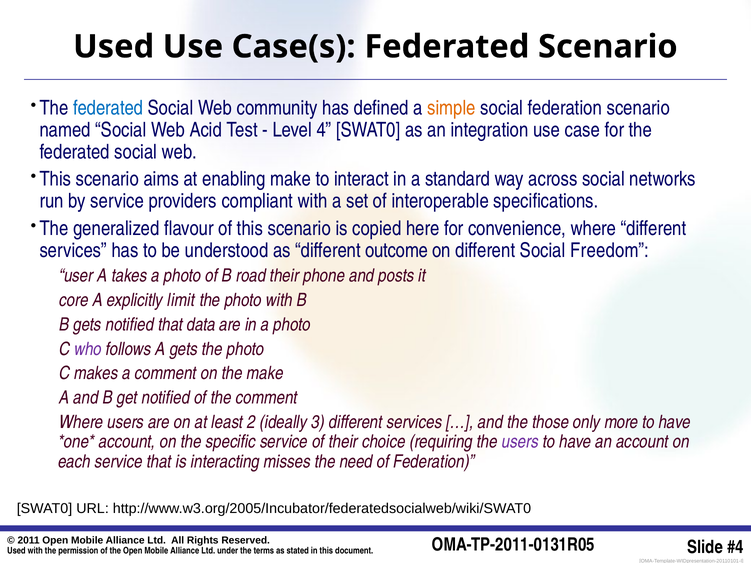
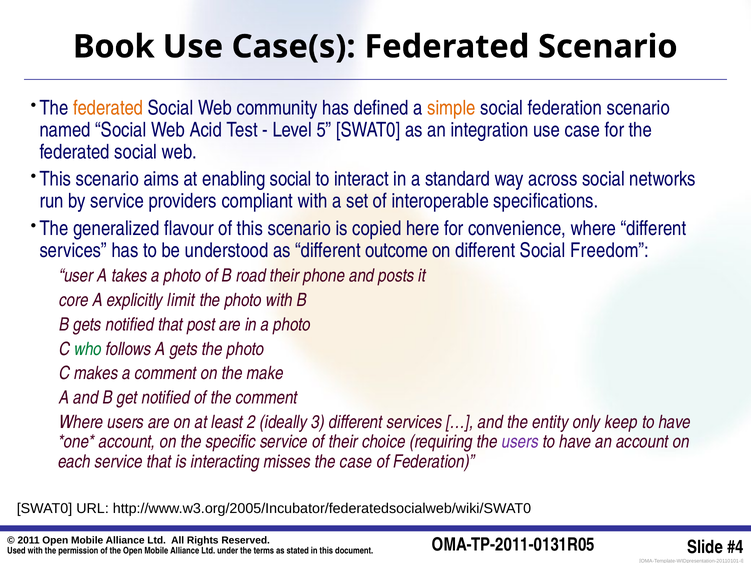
Used: Used -> Book (114, 47)
federated colour: blue -> orange (108, 108)
4: 4 -> 5 (324, 130)
enabling make: make -> social (291, 179)
data: data -> post (201, 325)
who colour: purple -> green (88, 349)
those: those -> entity (550, 422)
more: more -> keep (621, 422)
the need: need -> case (356, 462)
